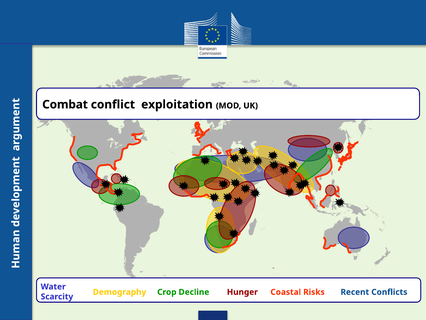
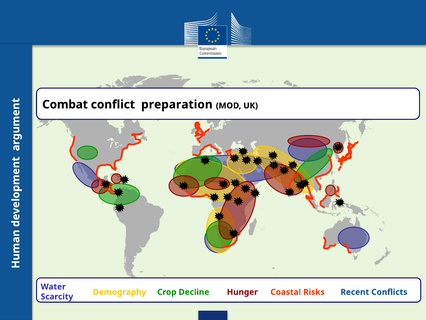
exploitation: exploitation -> preparation (177, 104)
